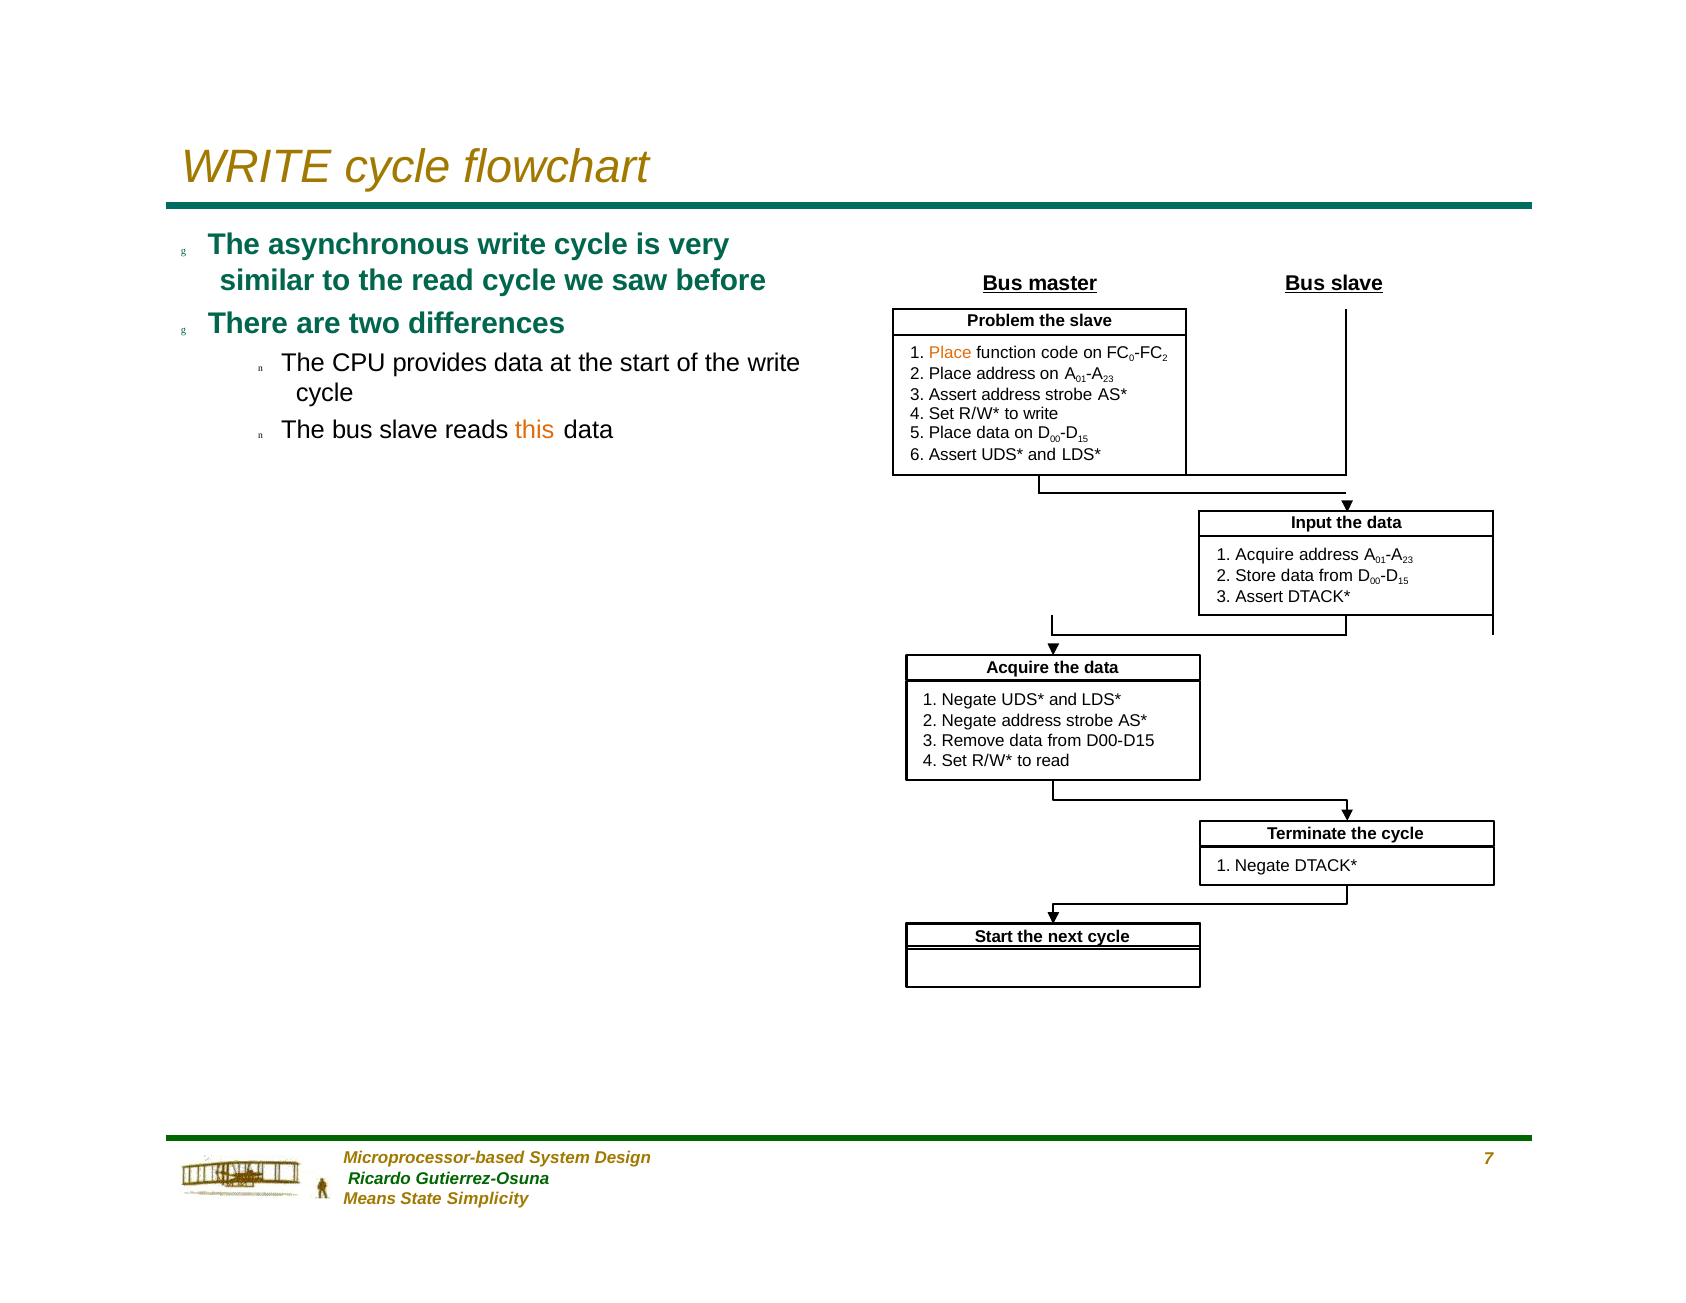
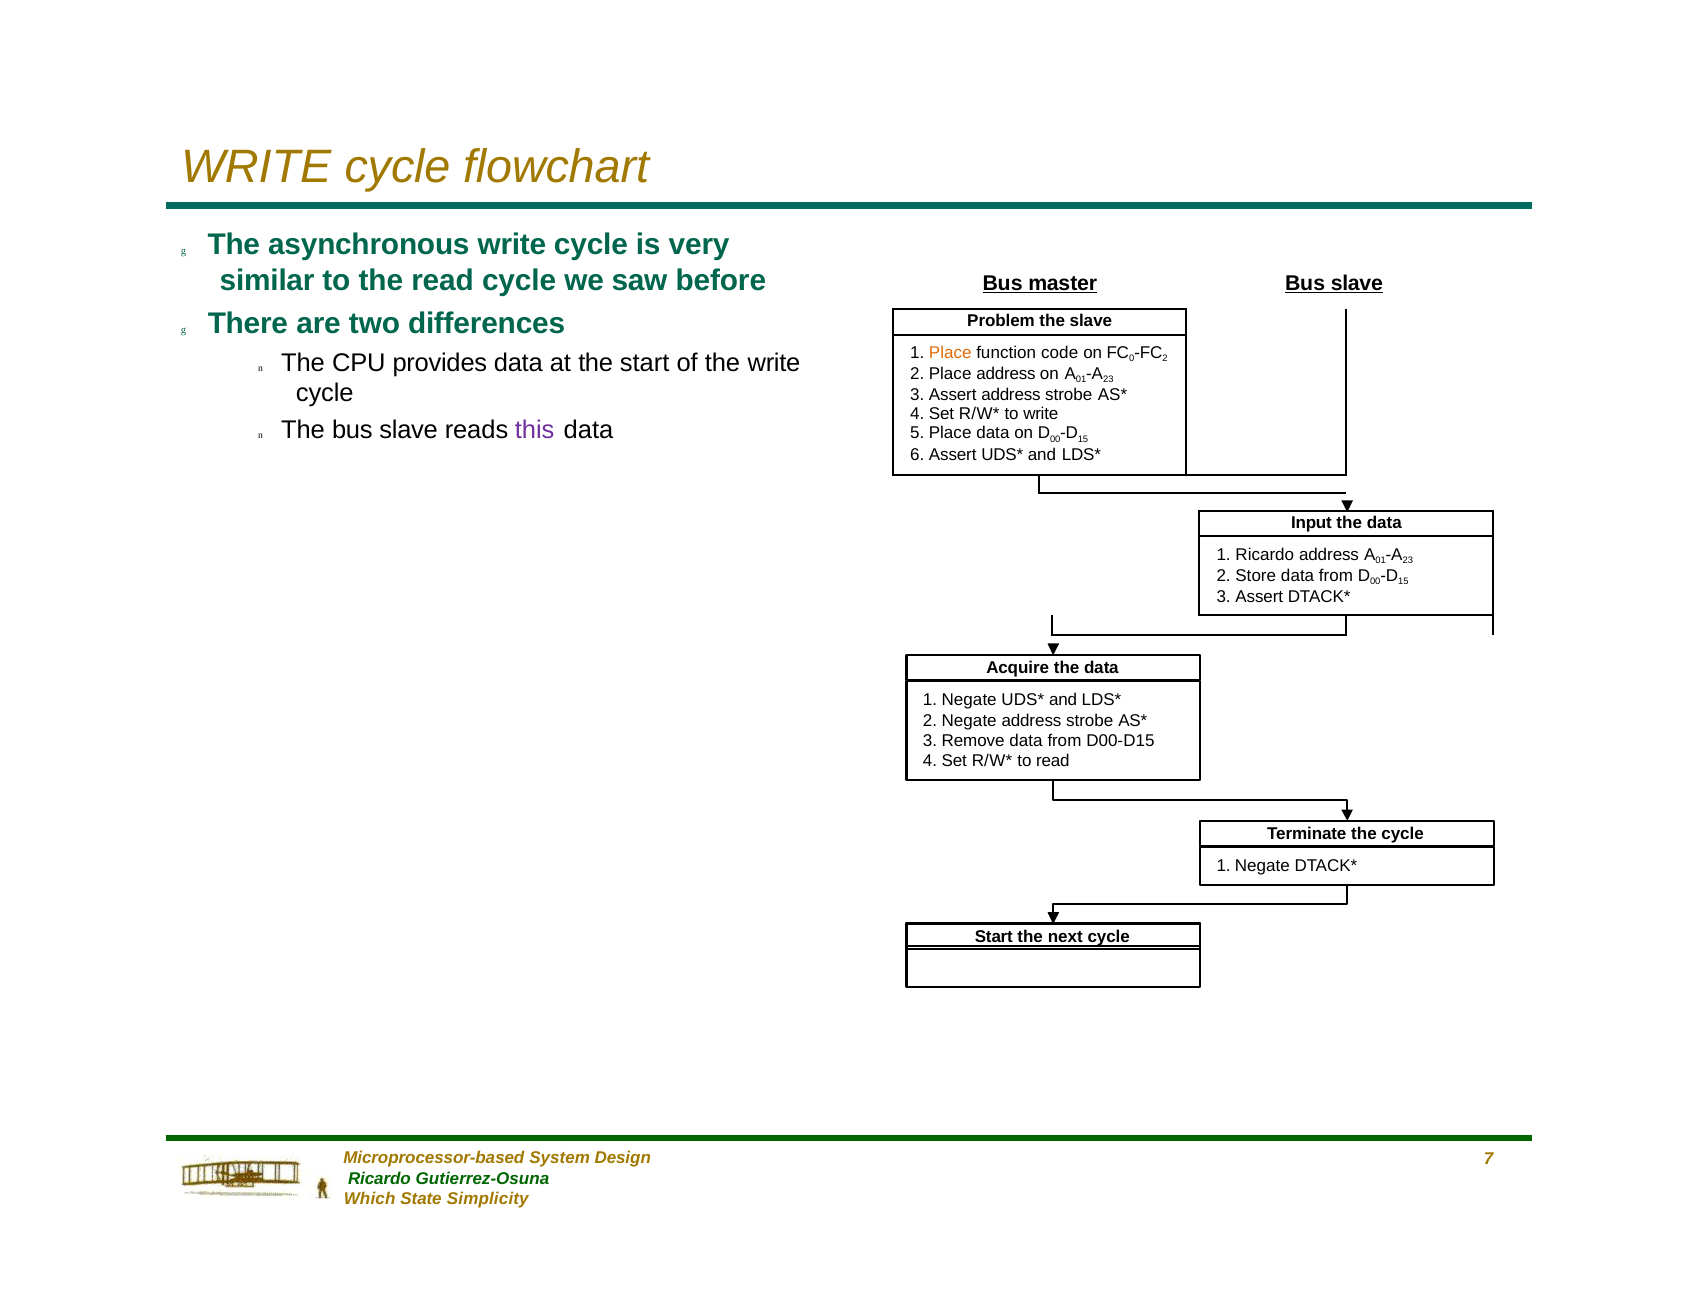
this colour: orange -> purple (535, 430)
1 Acquire: Acquire -> Ricardo (1265, 555)
Means: Means -> Which (370, 1199)
